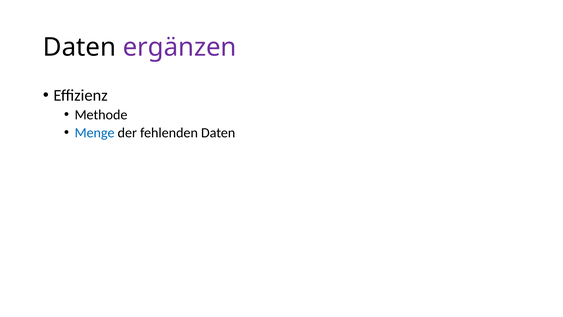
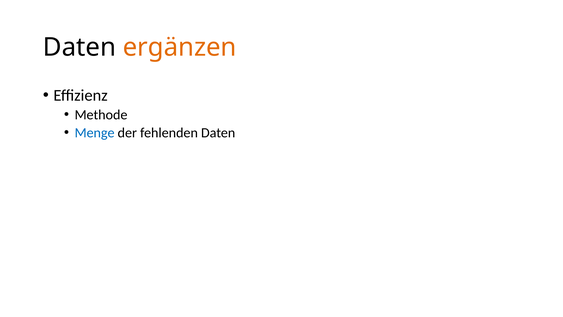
ergänzen colour: purple -> orange (180, 47)
